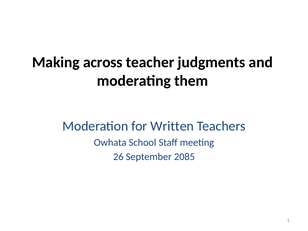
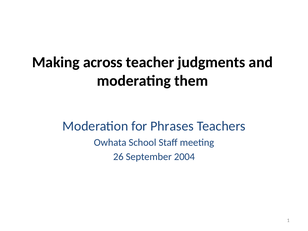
Written: Written -> Phrases (172, 126)
2085: 2085 -> 2004 (184, 157)
